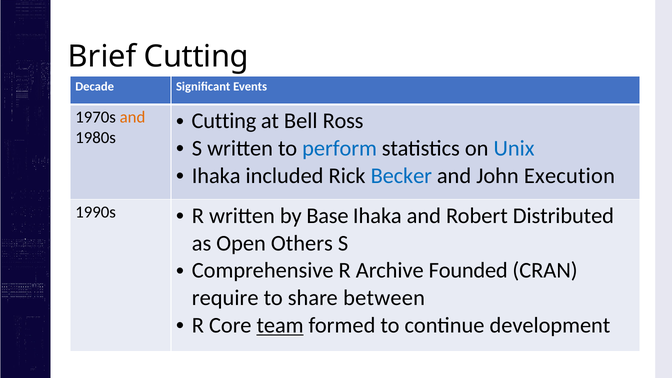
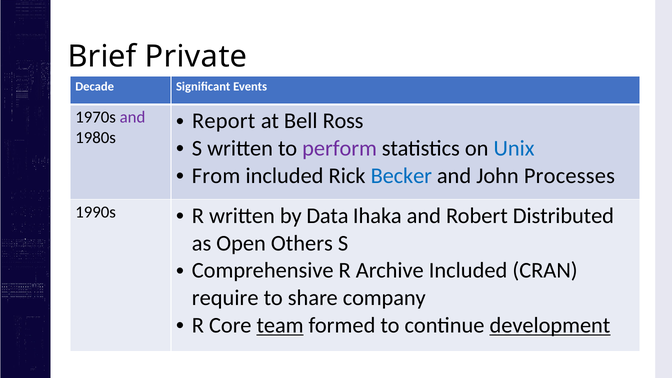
Brief Cutting: Cutting -> Private (196, 56)
and colour: orange -> purple (133, 117)
Cutting: Cutting -> Report (224, 121)
perform colour: blue -> purple (340, 148)
Ihaka: Ihaka -> From (216, 176)
Execution: Execution -> Processes (569, 176)
Base: Base -> Data (327, 216)
Archive Founded: Founded -> Included (468, 271)
between: between -> company (384, 298)
development underline: none -> present (550, 325)
